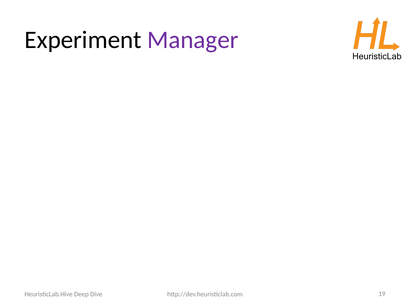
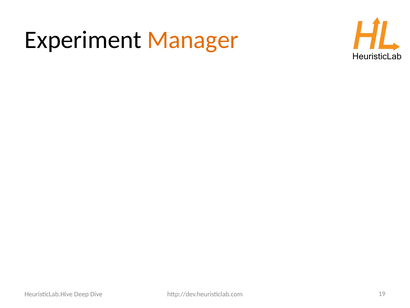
Manager colour: purple -> orange (193, 40)
